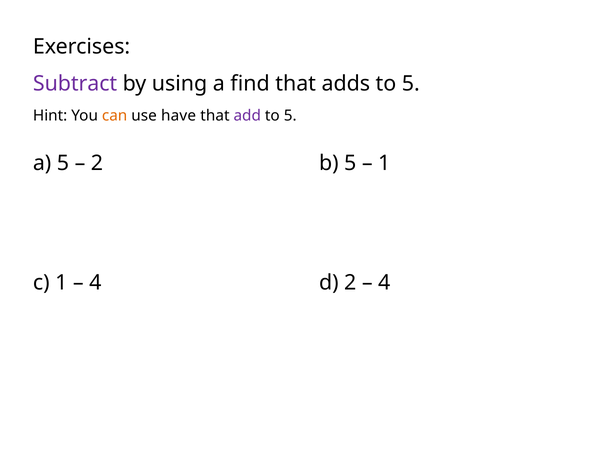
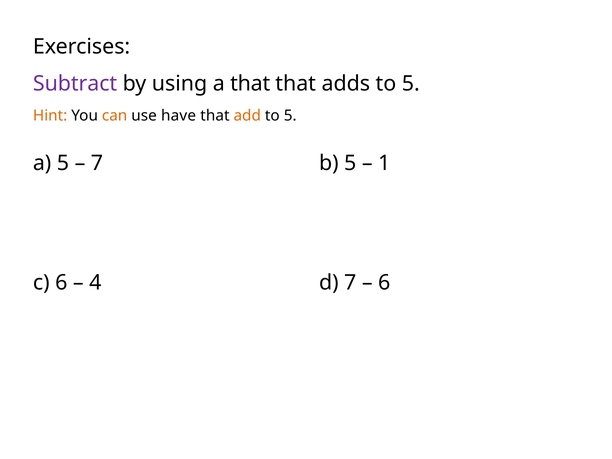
a find: find -> that (250, 84)
Hint colour: black -> orange (50, 115)
add colour: purple -> orange (247, 115)
2: 2 -> 7 (97, 163)
c 1: 1 -> 6 (61, 282)
d 2: 2 -> 7 (350, 282)
4: 4 -> 6 (384, 282)
